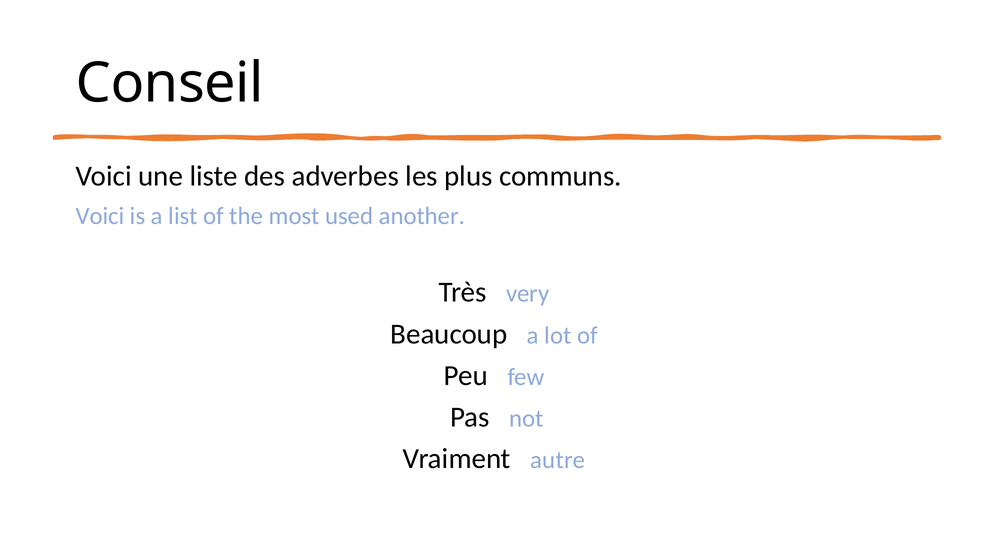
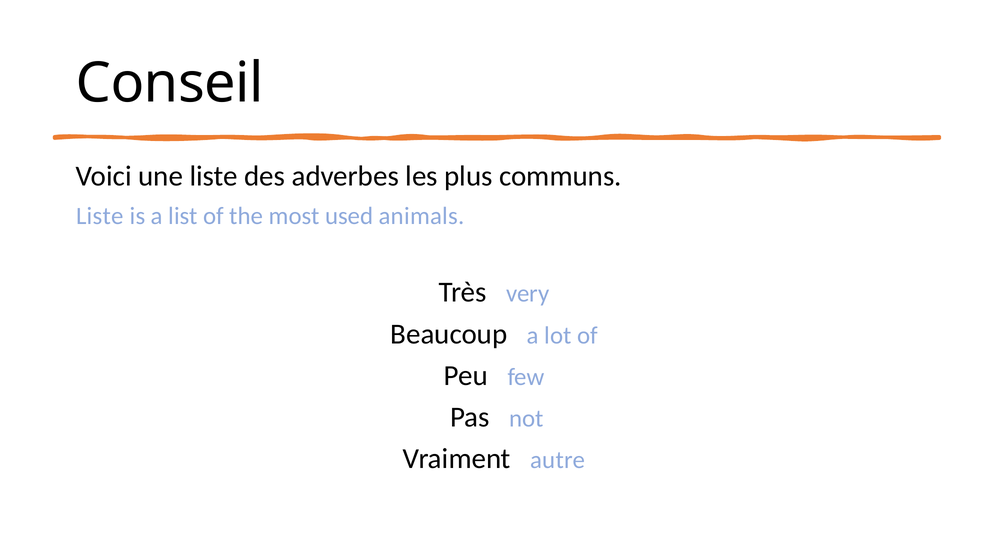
Voici: Voici -> Liste (100, 216)
another: another -> animals (422, 216)
